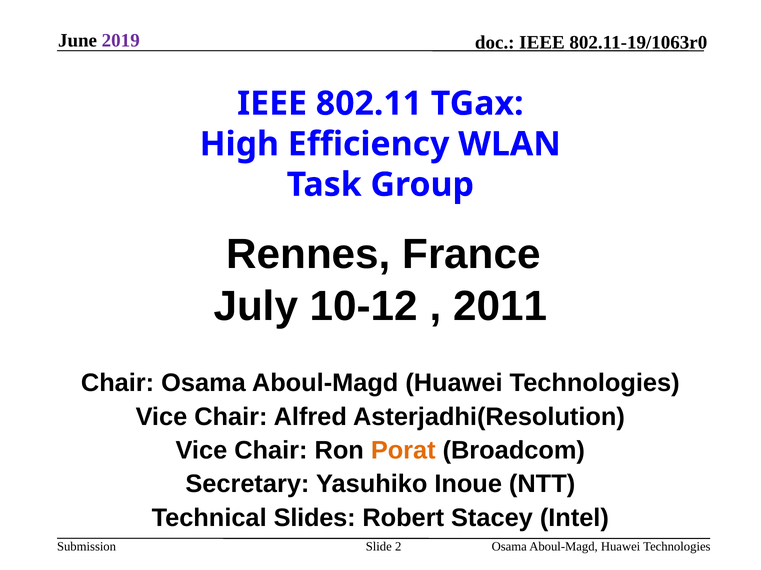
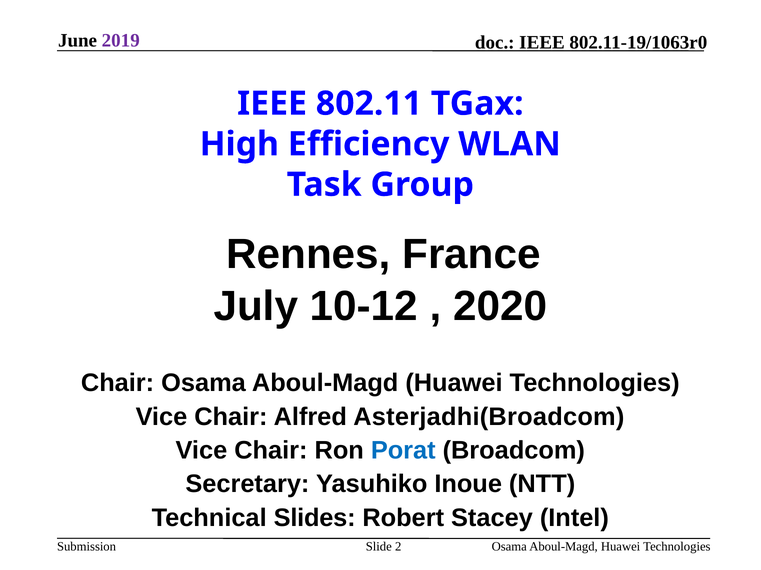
2011: 2011 -> 2020 (500, 307)
Asterjadhi(Resolution: Asterjadhi(Resolution -> Asterjadhi(Broadcom (489, 417)
Porat colour: orange -> blue (403, 451)
